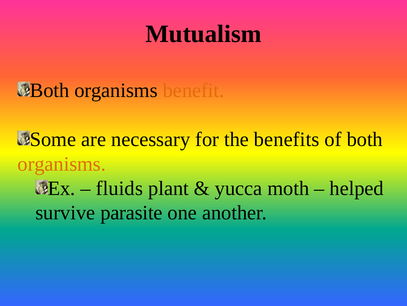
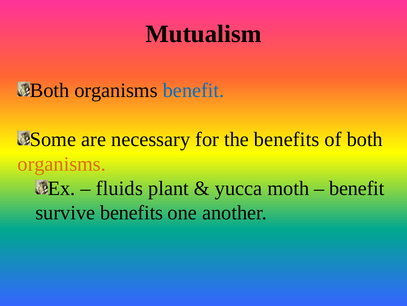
benefit colour: orange -> blue (194, 90)
helped: helped -> benefit (357, 188)
survive parasite: parasite -> benefits (132, 212)
